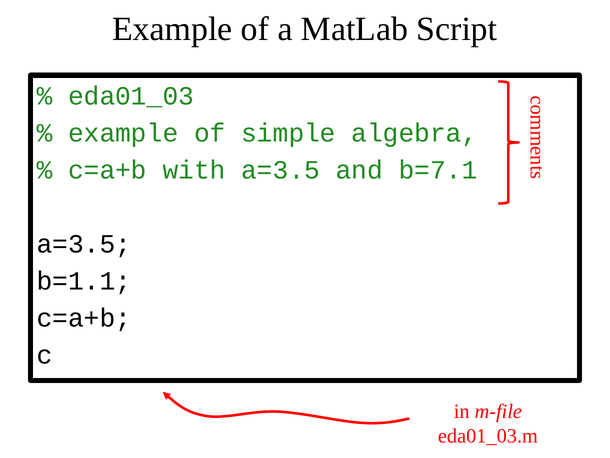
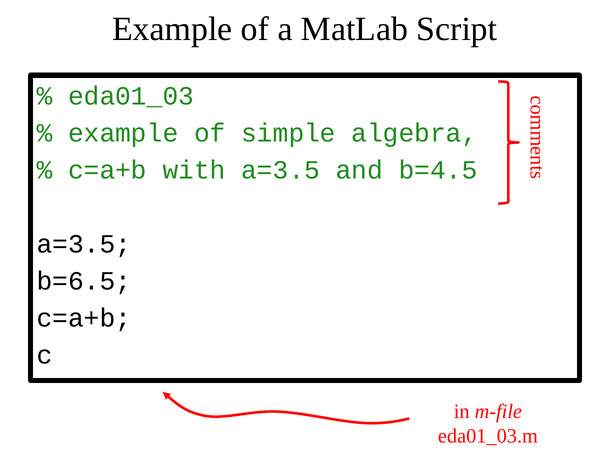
b=7.1: b=7.1 -> b=4.5 (438, 170)
b=1.1: b=1.1 -> b=6.5 (84, 281)
